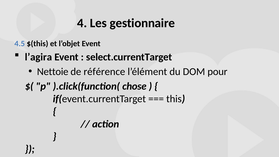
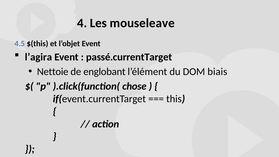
gestionnaire: gestionnaire -> mouseleave (142, 23)
select.currentTarget: select.currentTarget -> passé.currentTarget (129, 57)
référence: référence -> englobant (104, 72)
pour: pour -> biais (217, 72)
